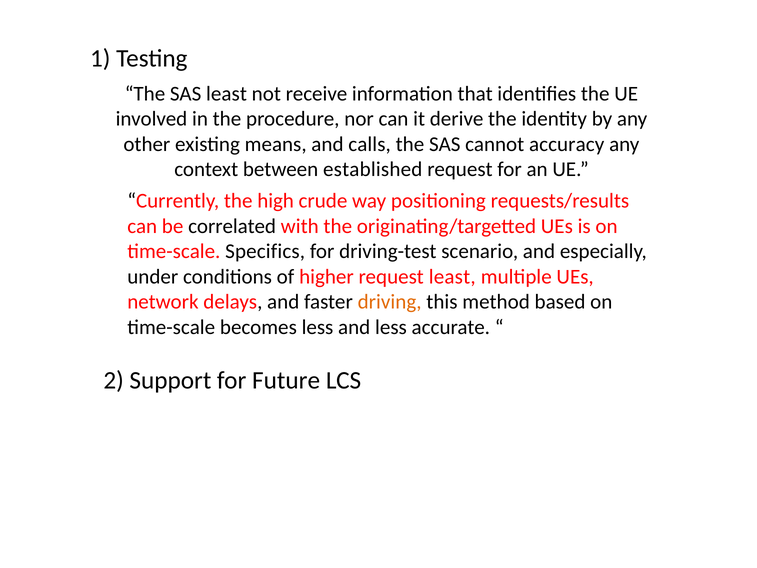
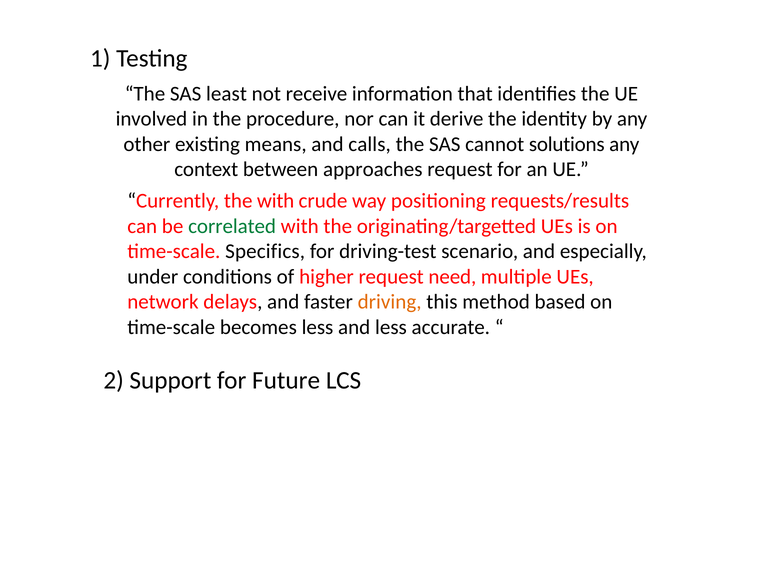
accuracy: accuracy -> solutions (567, 144)
established: established -> approaches (373, 169)
the high: high -> with (276, 201)
correlated colour: black -> green (232, 226)
request least: least -> need (452, 276)
